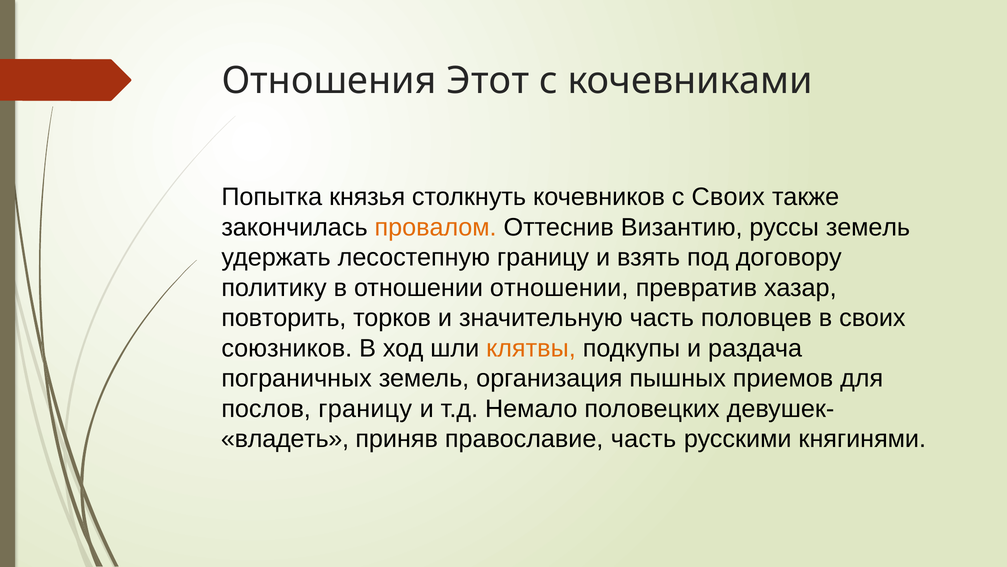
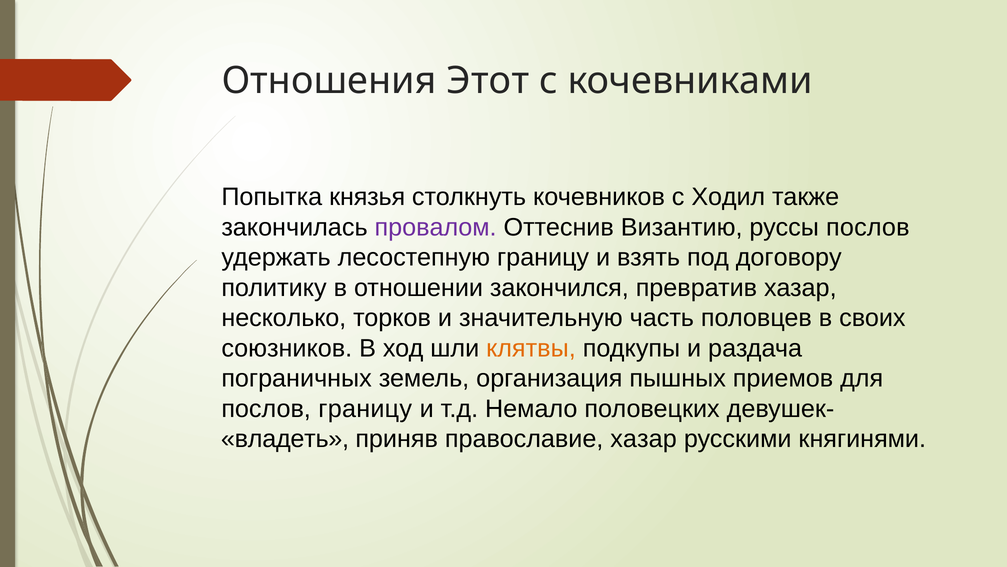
с Своих: Своих -> Ходил (728, 197)
провалом colour: orange -> purple (436, 227)
руссы земель: земель -> послов (868, 227)
отношении отношении: отношении -> закончился (559, 288)
повторить: повторить -> несколько (284, 318)
православие часть: часть -> хазар (644, 439)
